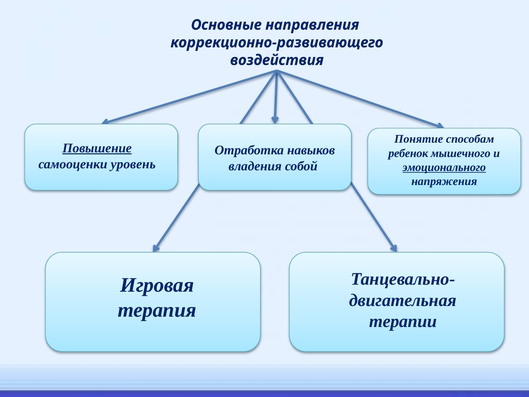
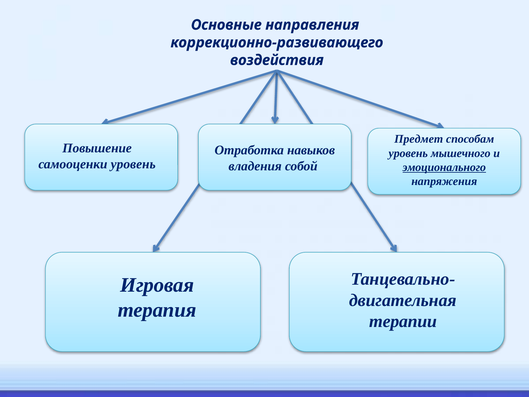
Понятие: Понятие -> Предмет (419, 139)
Повышение underline: present -> none (97, 148)
ребенок: ребенок -> уровень (408, 153)
